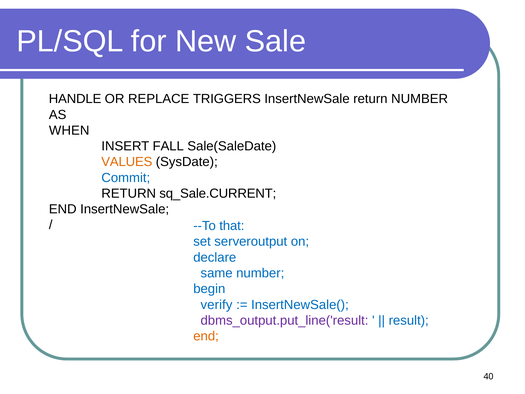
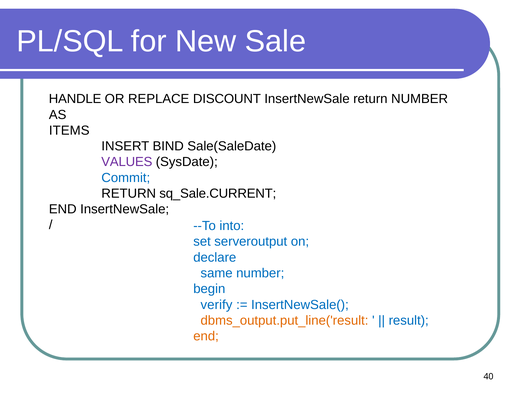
TRIGGERS: TRIGGERS -> DISCOUNT (227, 99)
WHEN: WHEN -> ITEMS (69, 130)
FALL: FALL -> BIND (168, 146)
VALUES colour: orange -> purple (127, 162)
that: that -> into (232, 226)
dbms_output.put_line('result colour: purple -> orange (284, 320)
